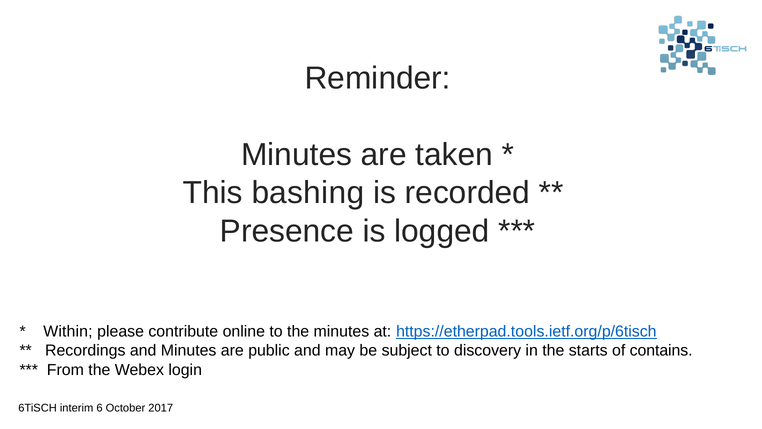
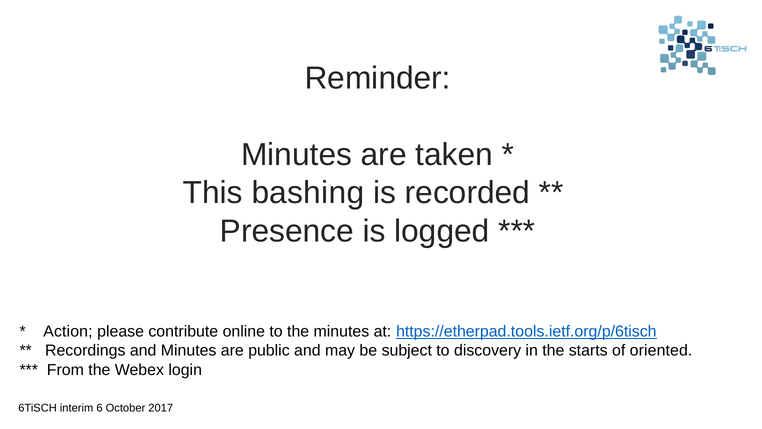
Within: Within -> Action (68, 331)
contains: contains -> oriented (661, 350)
